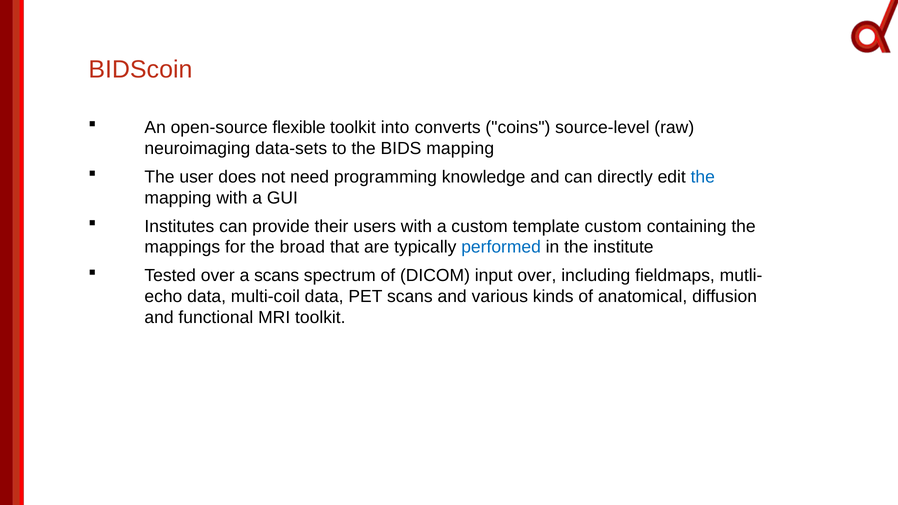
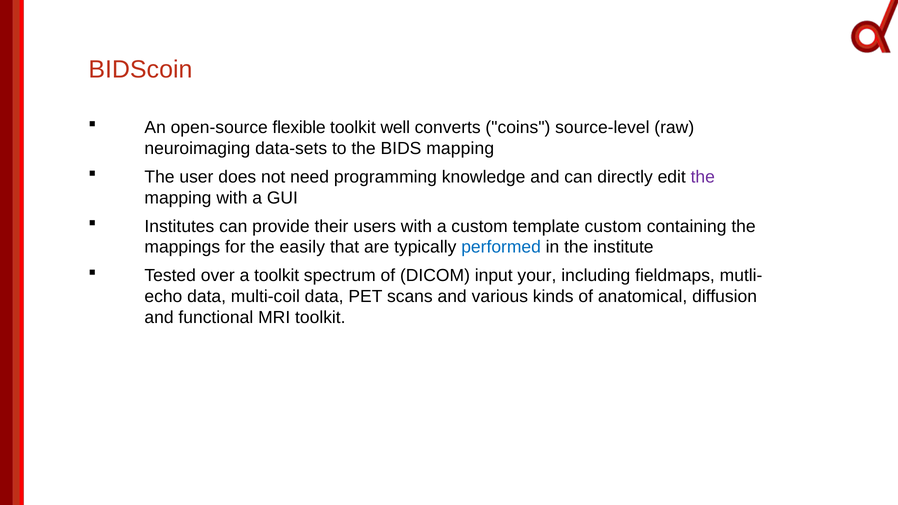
into: into -> well (395, 127)
the colour: blue -> purple (703, 177)
broad: broad -> easily (302, 247)
a scans: scans -> toolkit (277, 276)
input over: over -> your (537, 276)
